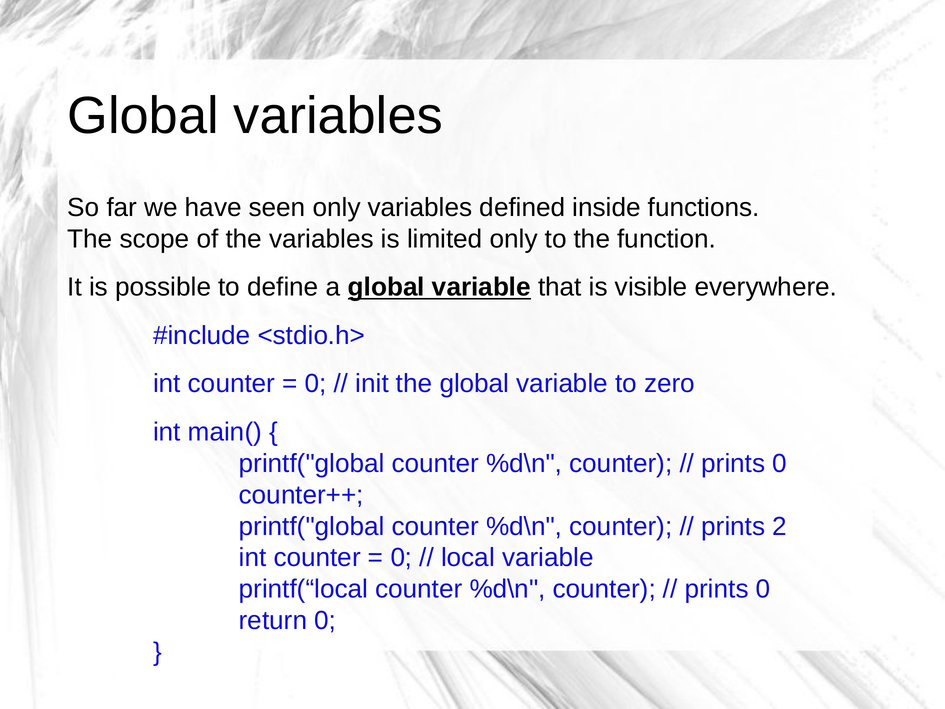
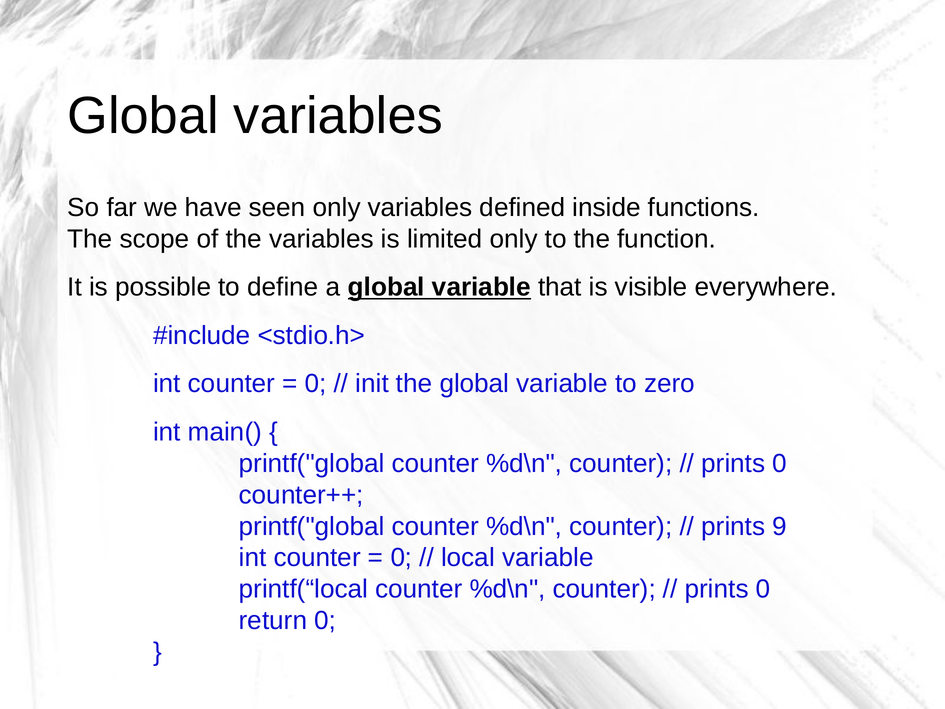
2: 2 -> 9 (780, 526)
